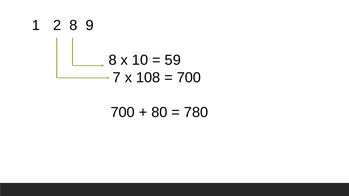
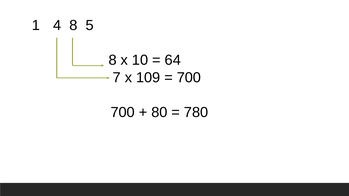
2: 2 -> 4 (57, 25)
9: 9 -> 5 (90, 25)
59: 59 -> 64 (173, 60)
108: 108 -> 109 (148, 78)
